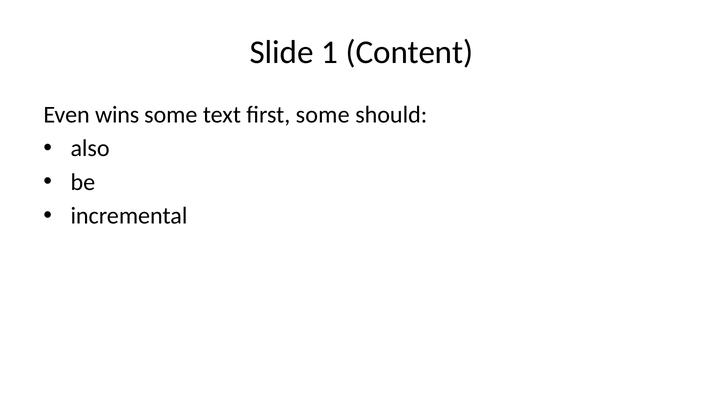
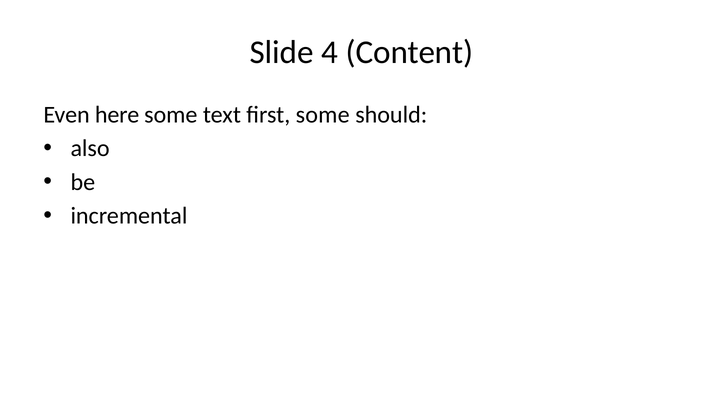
1: 1 -> 4 (330, 52)
wins: wins -> here (117, 115)
